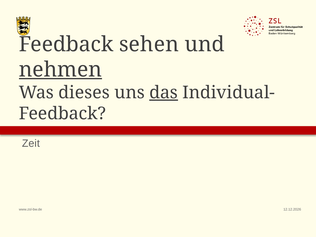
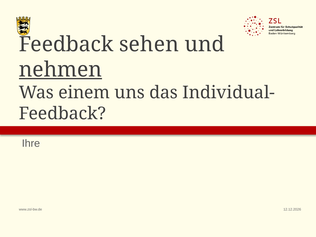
dieses: dieses -> einem (84, 93)
das underline: present -> none (164, 93)
Zeit: Zeit -> Ihre (31, 143)
